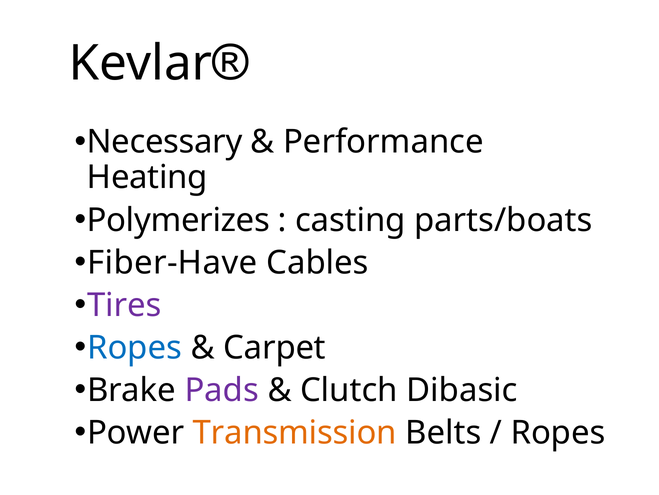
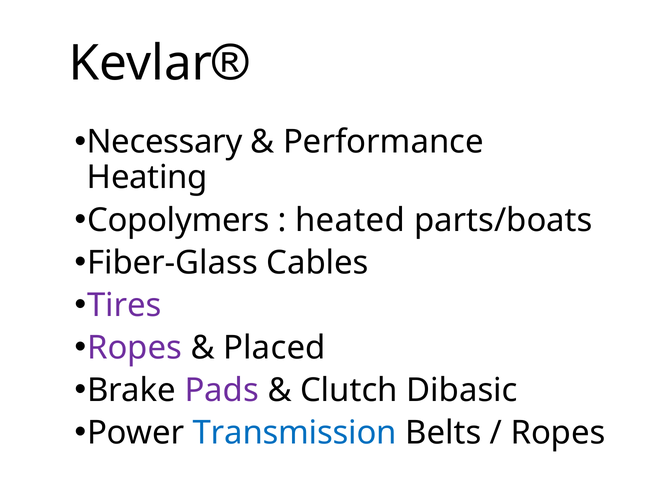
Polymerizes: Polymerizes -> Copolymers (178, 220)
casting: casting -> heated (350, 220)
Fiber-Have: Fiber-Have -> Fiber-Glass (172, 262)
Ropes colour: blue -> purple (135, 347)
Carpet: Carpet -> Placed (274, 347)
Transmission colour: orange -> blue (295, 432)
